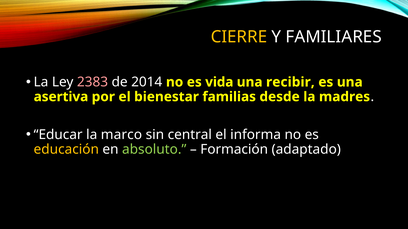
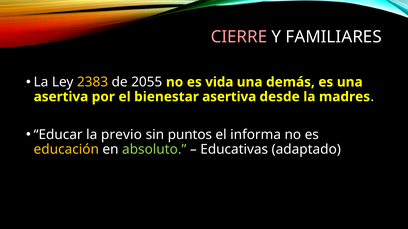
CIERRE colour: yellow -> pink (239, 37)
2383 colour: pink -> yellow (93, 82)
2014: 2014 -> 2055 (147, 82)
recibir: recibir -> demás (290, 82)
bienestar familias: familias -> asertiva (229, 97)
marco: marco -> previo (121, 135)
central: central -> puntos (190, 135)
Formación: Formación -> Educativas (234, 150)
